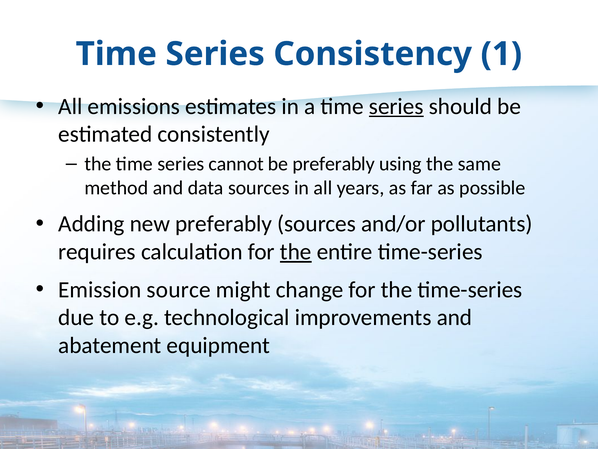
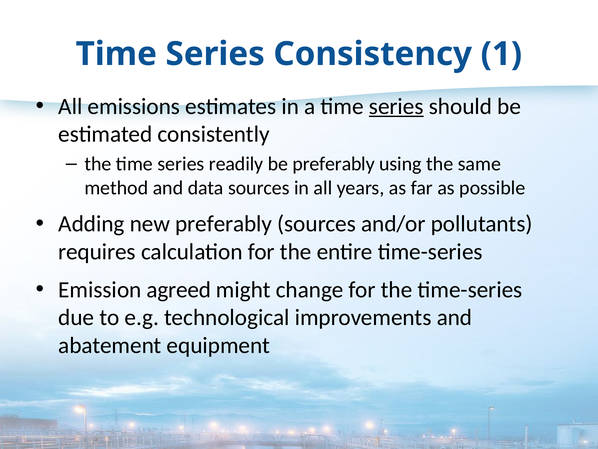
cannot: cannot -> readily (236, 164)
the underline: present -> none (296, 252)
source: source -> agreed (179, 289)
